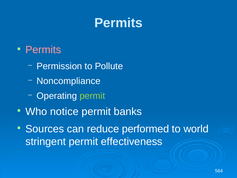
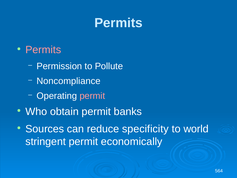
permit colour: light green -> pink (92, 96)
notice: notice -> obtain (64, 111)
performed: performed -> specificity (145, 129)
effectiveness: effectiveness -> economically (132, 141)
